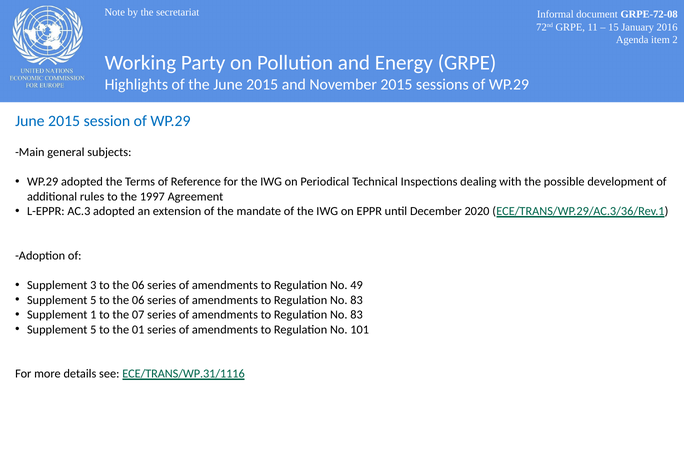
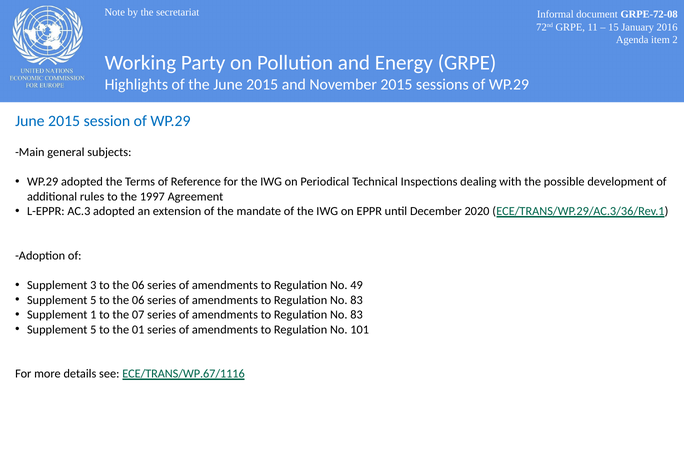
ECE/TRANS/WP.31/1116: ECE/TRANS/WP.31/1116 -> ECE/TRANS/WP.67/1116 (184, 374)
